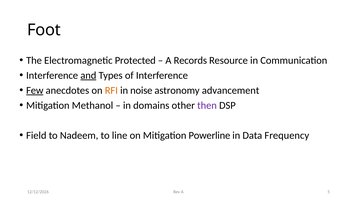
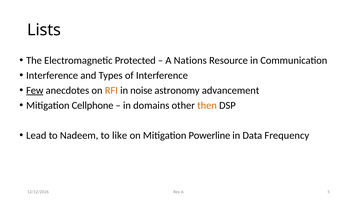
Foot: Foot -> Lists (44, 30)
Records: Records -> Nations (190, 60)
and underline: present -> none (88, 75)
Methanol: Methanol -> Cellphone (93, 105)
then colour: purple -> orange (207, 105)
Field: Field -> Lead (36, 135)
line: line -> like (120, 135)
